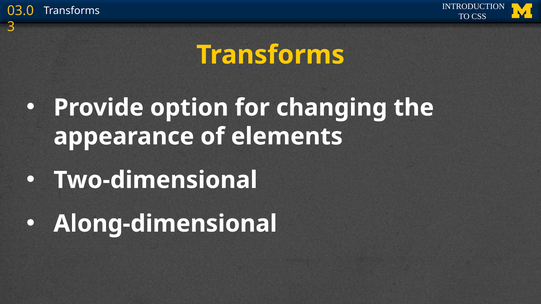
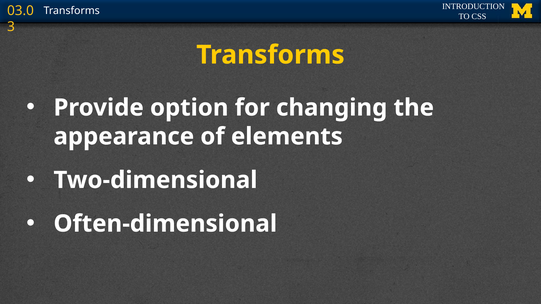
Along-dimensional: Along-dimensional -> Often-dimensional (165, 224)
